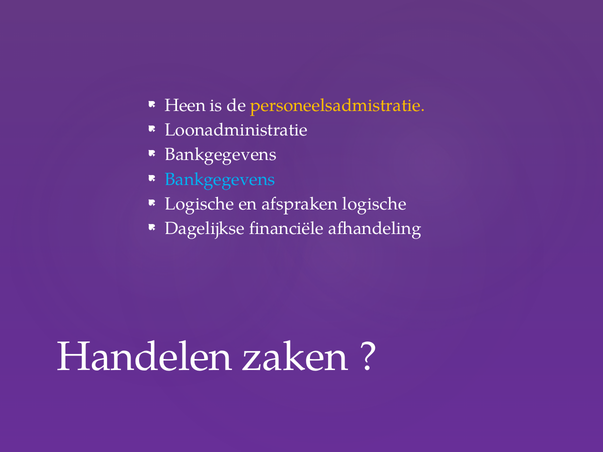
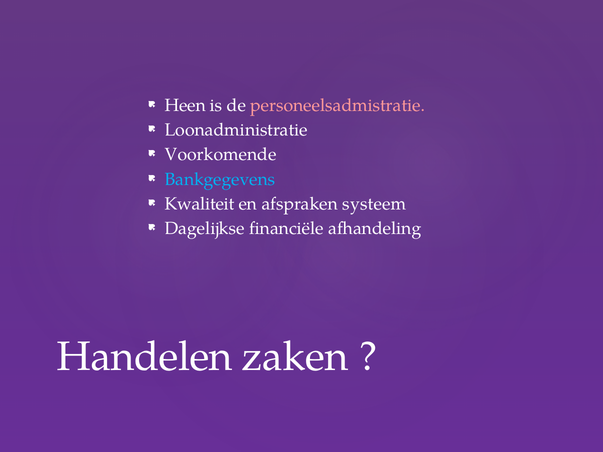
personeelsadmistratie colour: yellow -> pink (338, 105)
Bankgegevens: Bankgegevens -> Voorkomende (221, 155)
Logische: Logische -> Kwaliteit (200, 204)
afspraken logische: logische -> systeem (374, 204)
